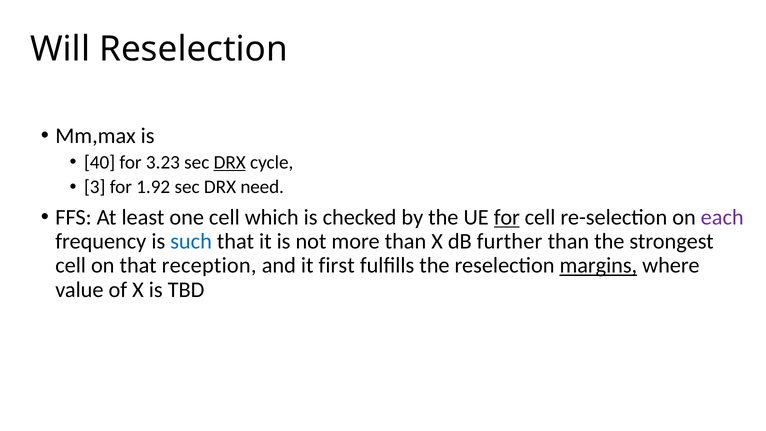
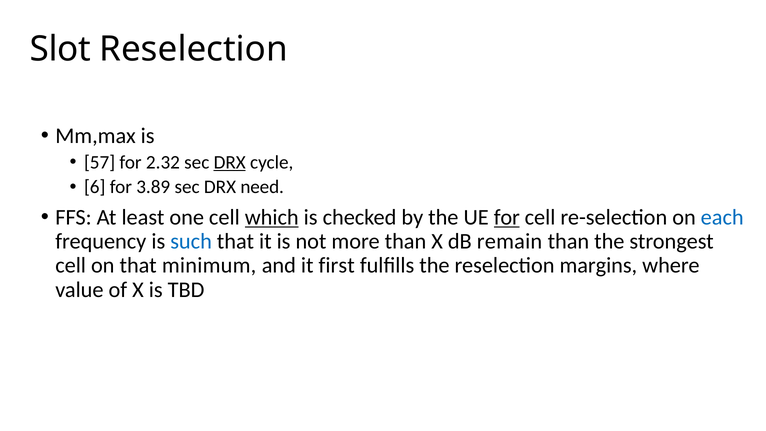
Will: Will -> Slot (60, 49)
40: 40 -> 57 (100, 162)
3.23: 3.23 -> 2.32 (163, 162)
3: 3 -> 6 (95, 187)
1.92: 1.92 -> 3.89 (153, 187)
which underline: none -> present (272, 217)
each colour: purple -> blue (722, 217)
further: further -> remain (510, 241)
reception: reception -> minimum (209, 265)
margins underline: present -> none (598, 265)
